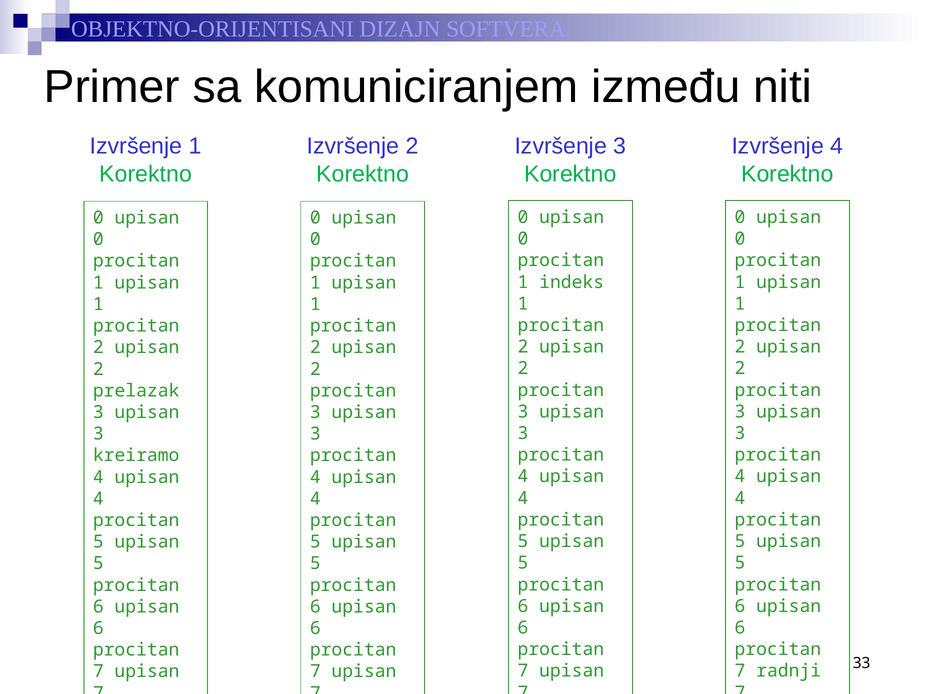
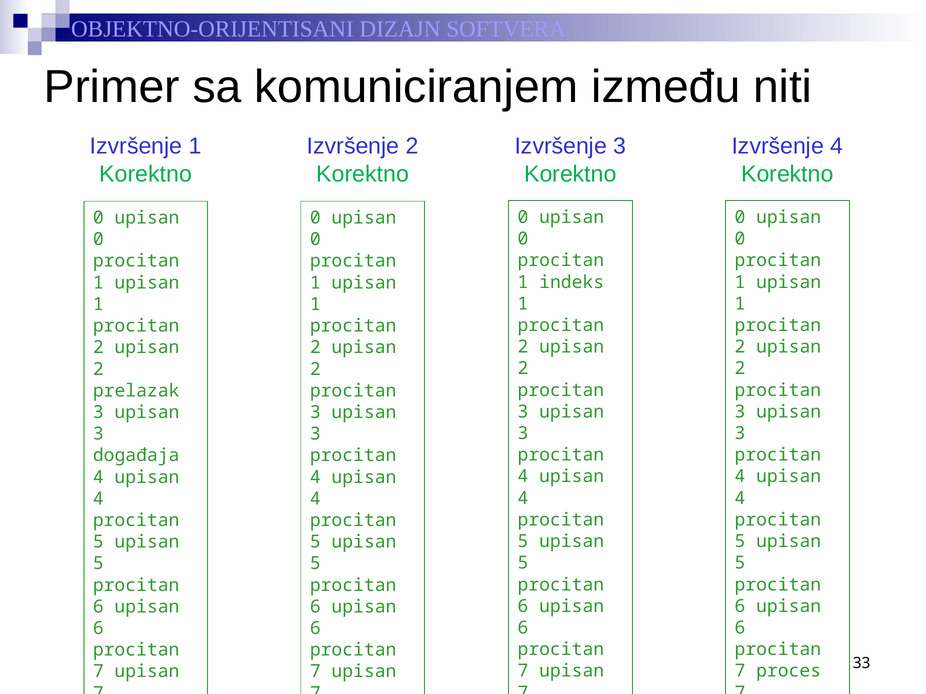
kreiramo: kreiramo -> događaja (136, 456)
radnji: radnji -> proces (789, 671)
